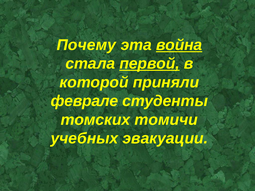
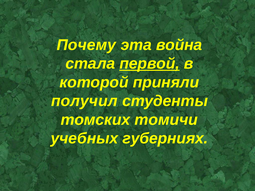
война underline: present -> none (179, 45)
феврале: феврале -> получил (84, 101)
эвакуации: эвакуации -> губерниях (165, 139)
